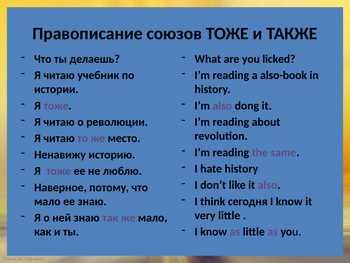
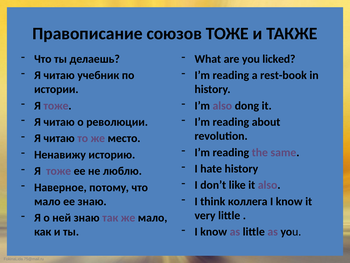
also-book: also-book -> rest-book (283, 75)
сегодня: сегодня -> коллега (248, 201)
